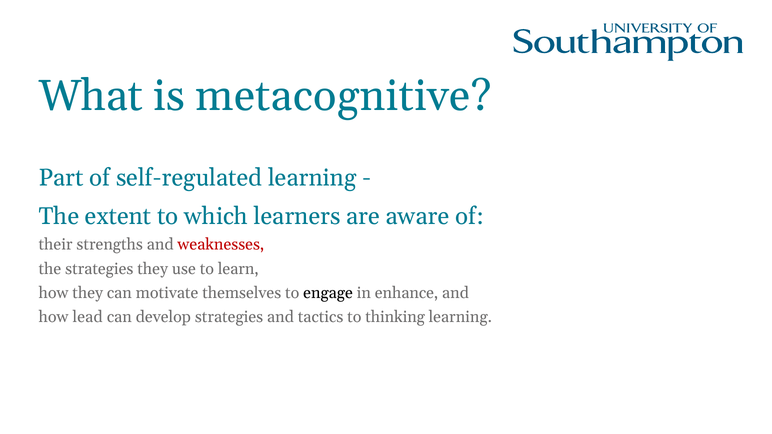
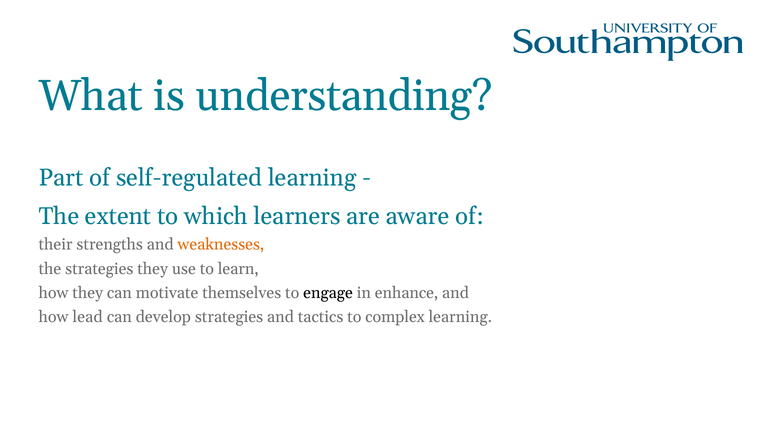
metacognitive: metacognitive -> understanding (344, 96)
weaknesses colour: red -> orange (221, 245)
thinking: thinking -> complex (395, 317)
